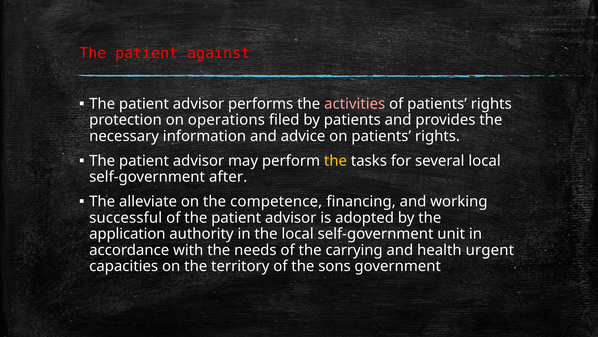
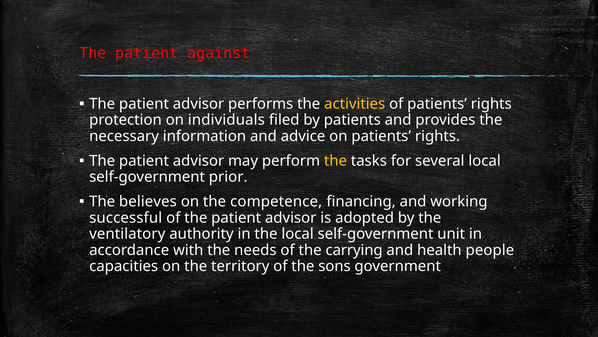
activities colour: pink -> yellow (355, 104)
operations: operations -> individuals (226, 120)
after: after -> prior (228, 177)
alleviate: alleviate -> believes (148, 201)
application: application -> ventilatory (127, 233)
urgent: urgent -> people (490, 250)
